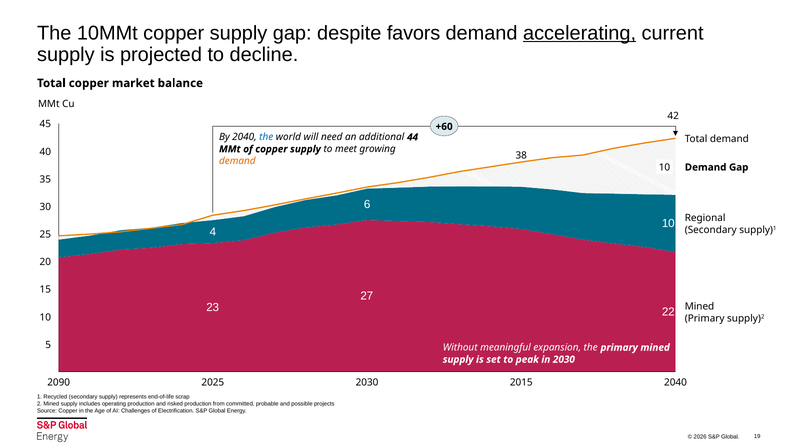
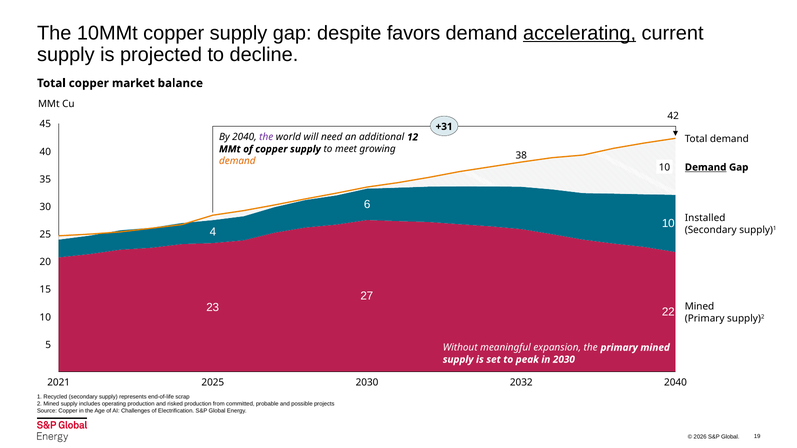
+60: +60 -> +31 (444, 127)
the colour: blue -> purple (266, 137)
44: 44 -> 12 (413, 137)
Demand underline: none -> present (706, 167)
Regional: Regional -> Installed (705, 218)
2090: 2090 -> 2021 (59, 382)
2015: 2015 -> 2032 (521, 382)
